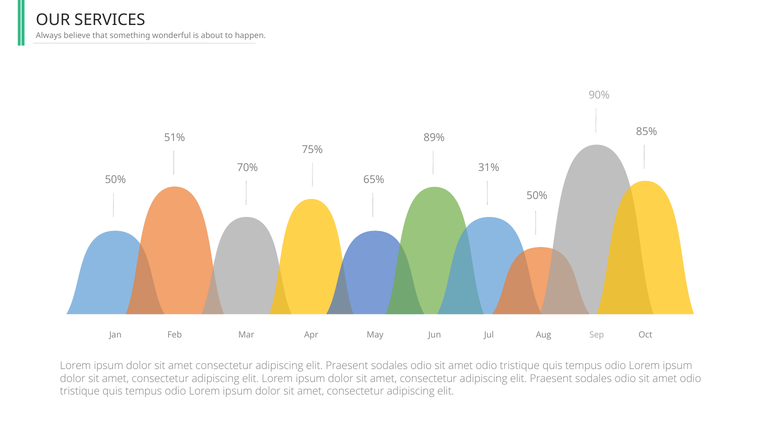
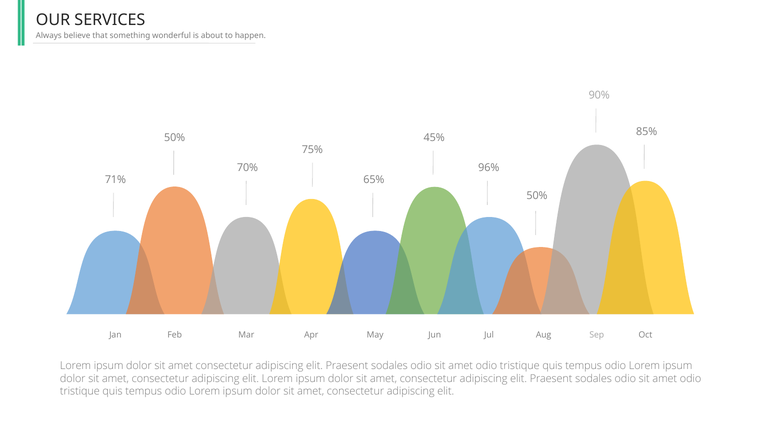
51%: 51% -> 50% (175, 138)
89%: 89% -> 45% (434, 138)
31%: 31% -> 96% (489, 168)
50%: 50% -> 71% (115, 180)
